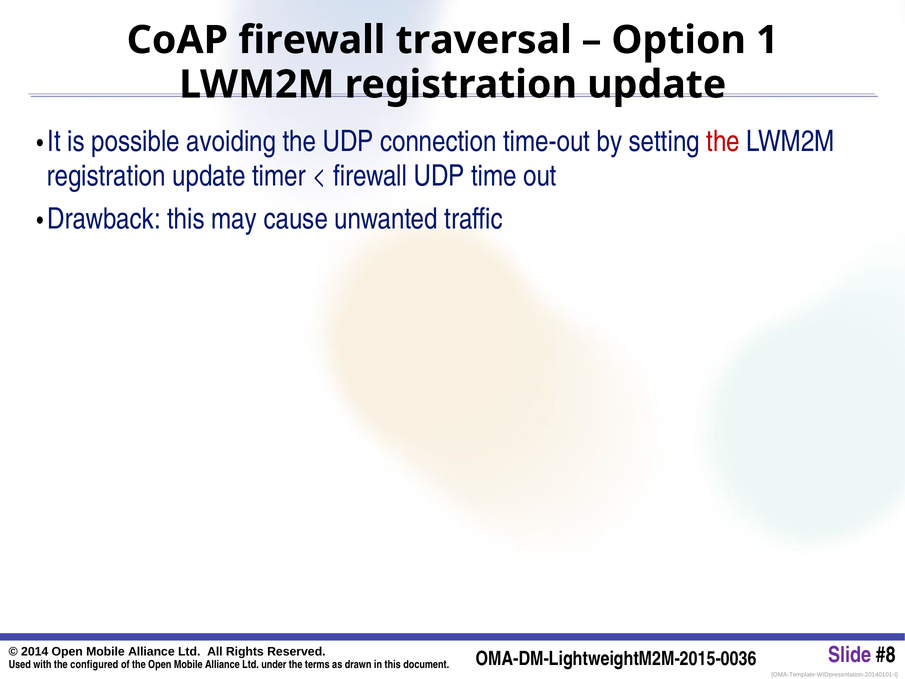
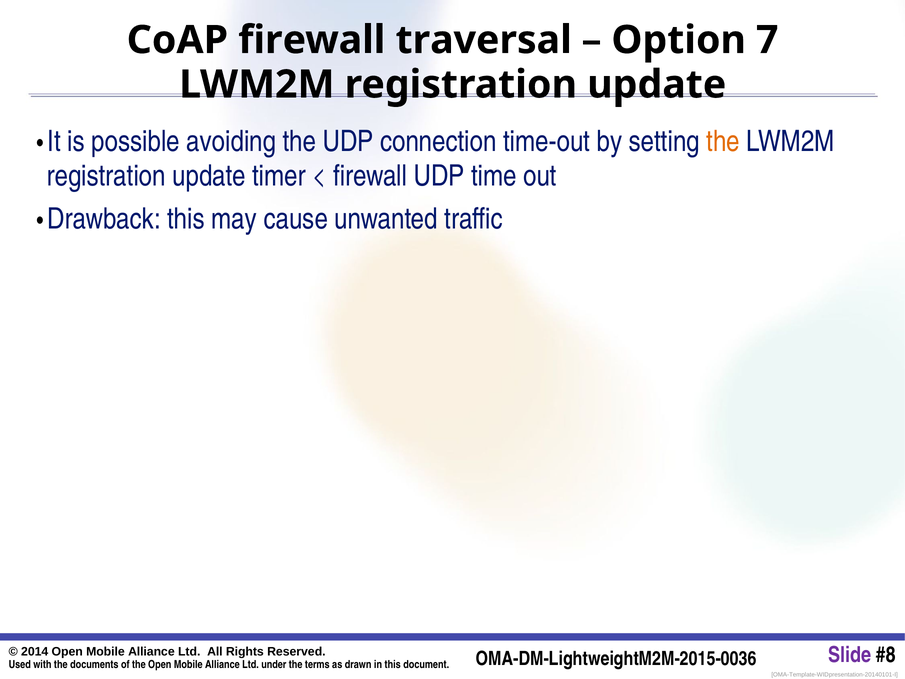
1: 1 -> 7 (767, 40)
the colour: red -> orange (723, 142)
configured: configured -> documents (94, 665)
